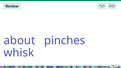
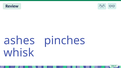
about: about -> ashes (19, 41)
